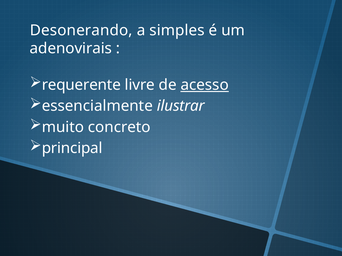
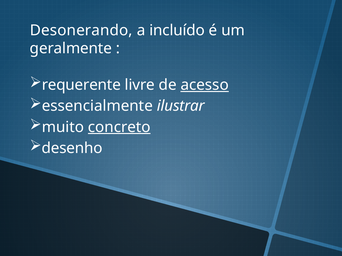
simples: simples -> incluído (177, 30)
adenovirais: adenovirais -> geralmente (71, 49)
concreto underline: none -> present (119, 127)
principal: principal -> desenho (72, 148)
